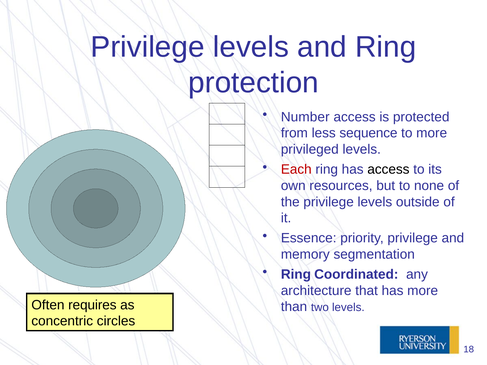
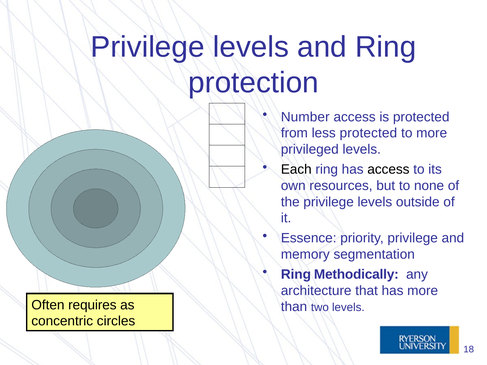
less sequence: sequence -> protected (368, 133)
Each colour: red -> black (296, 170)
Coordinated: Coordinated -> Methodically (356, 275)
